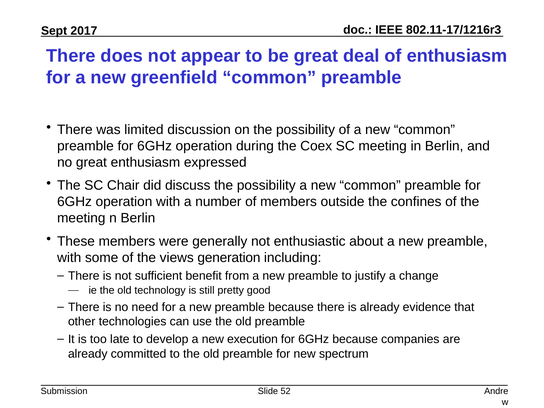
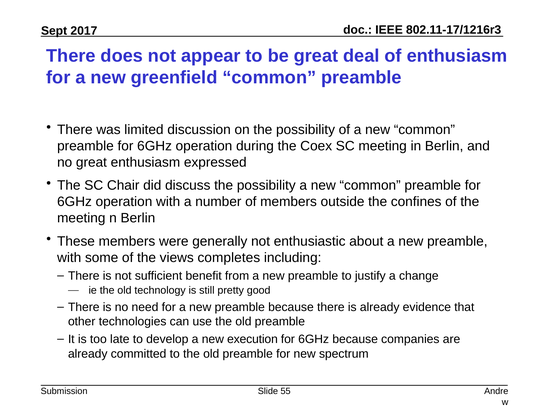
generation: generation -> completes (229, 258)
52: 52 -> 55 (286, 391)
